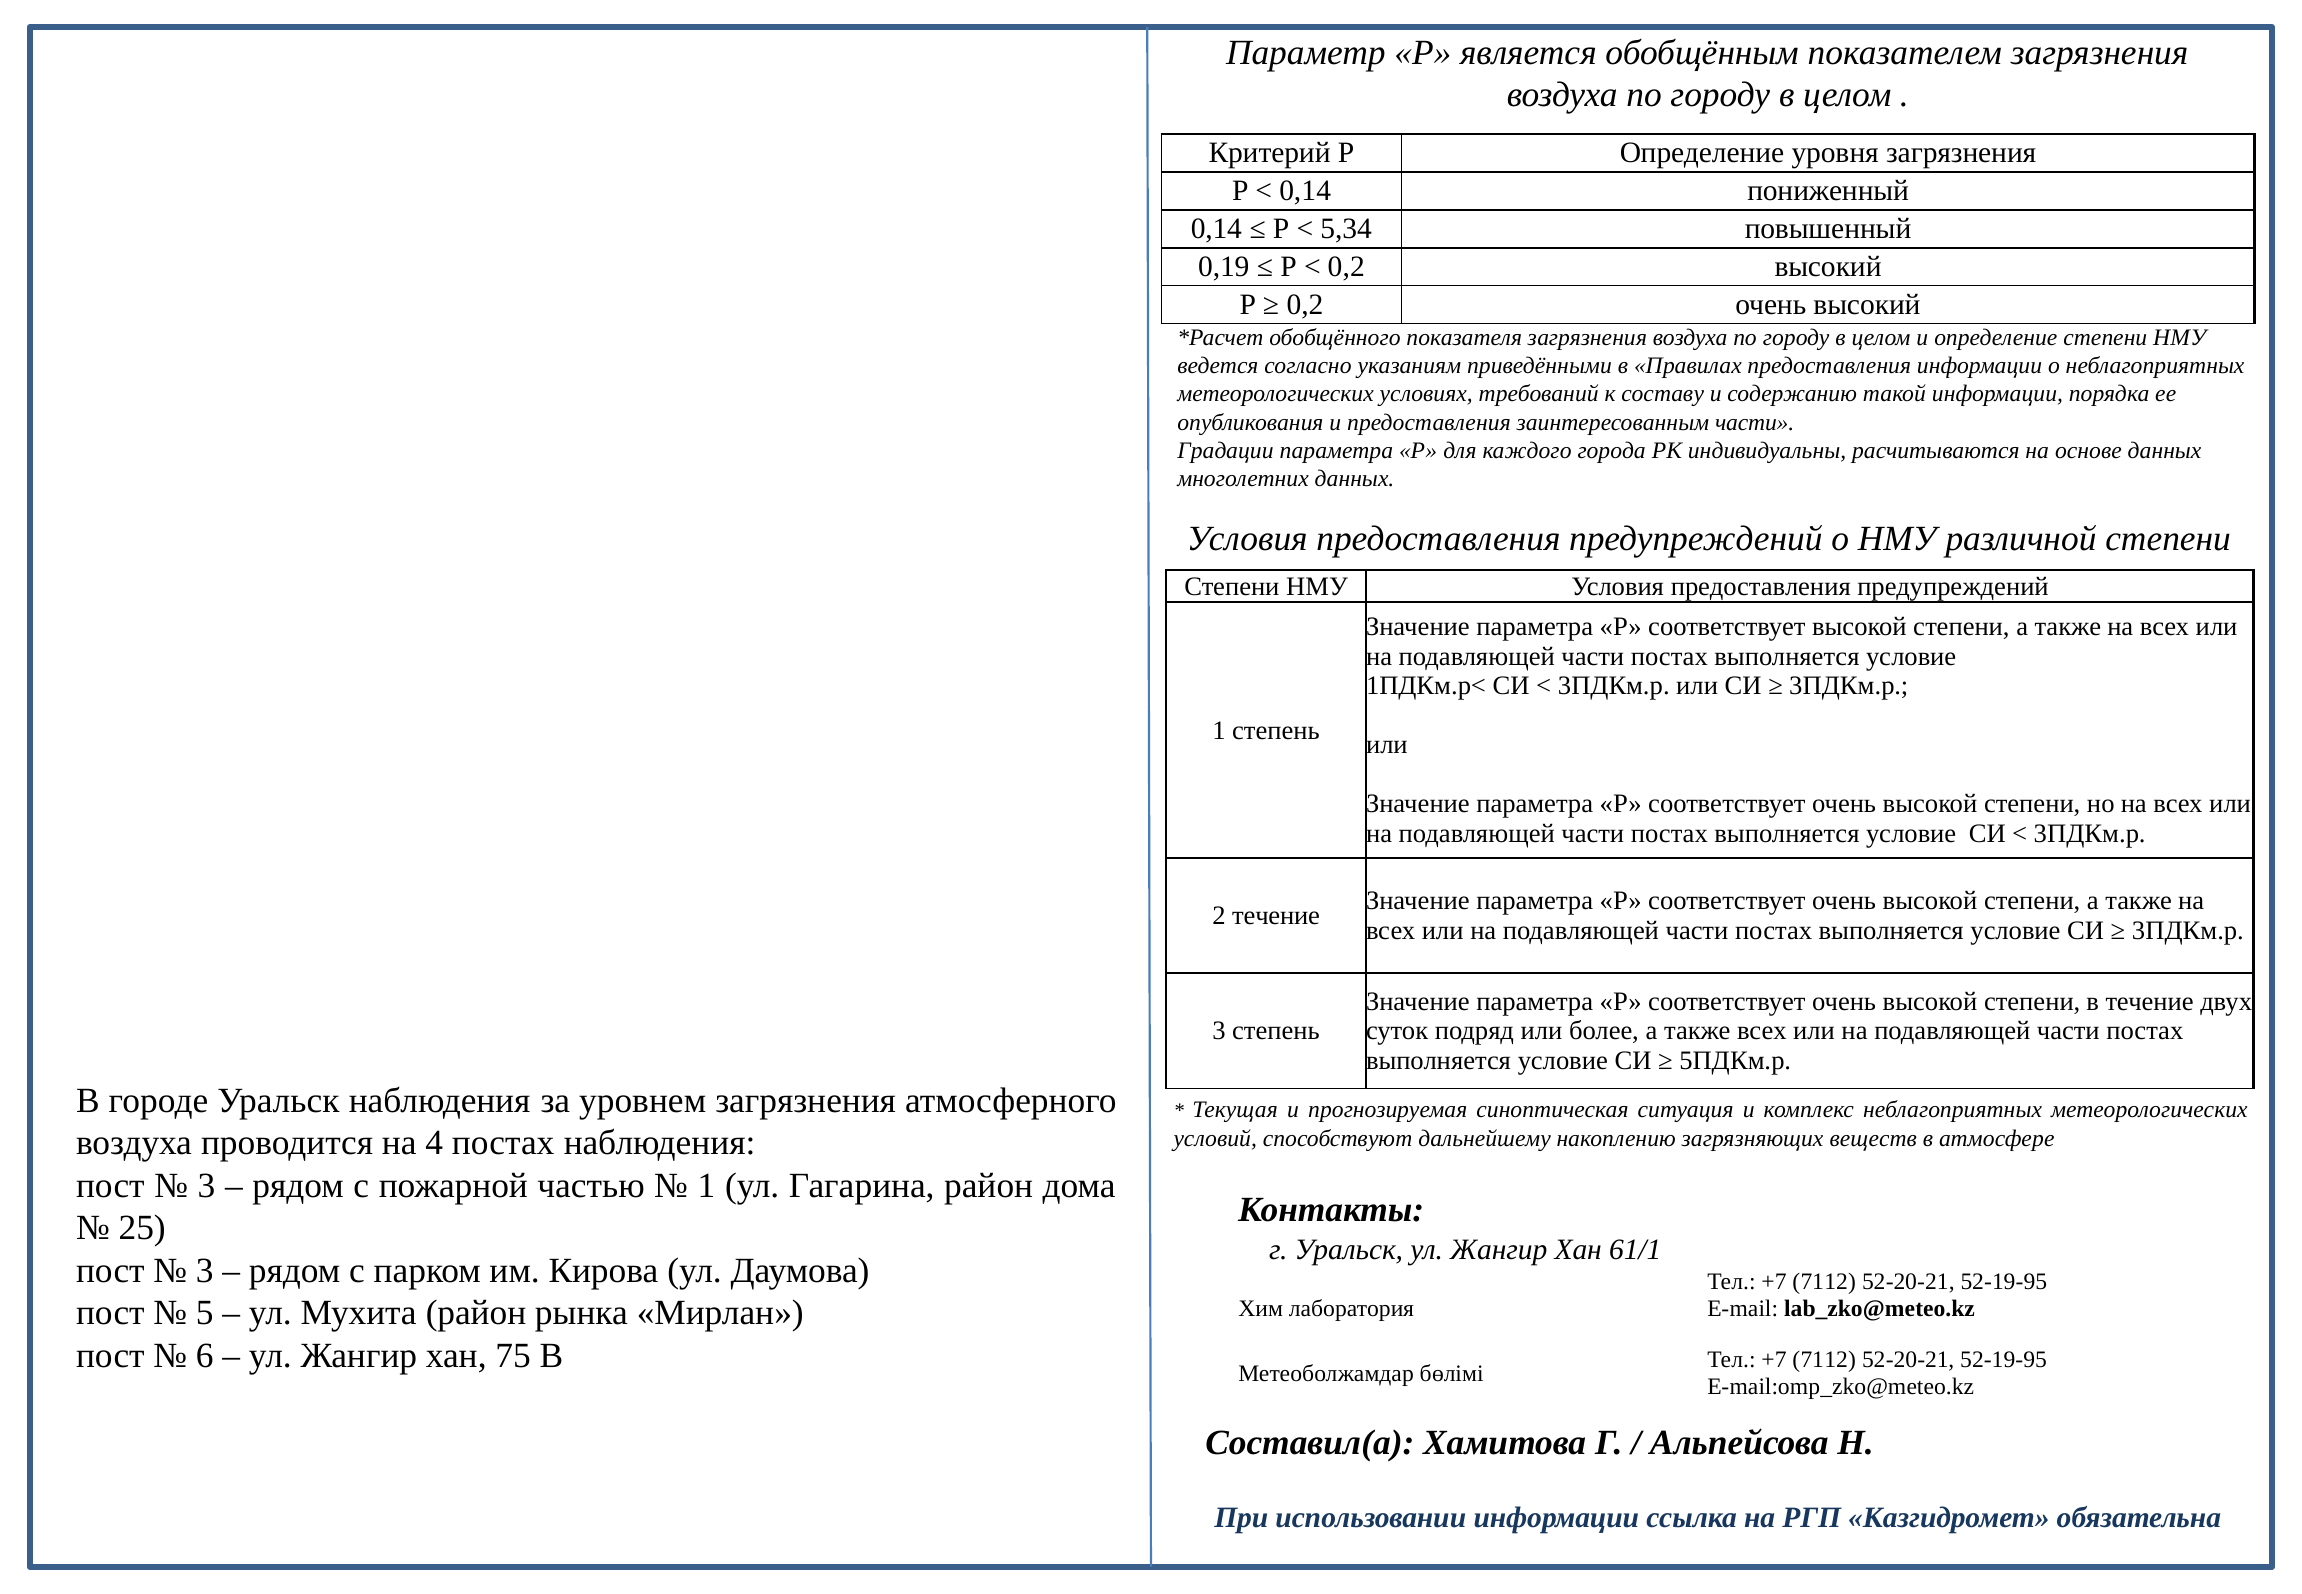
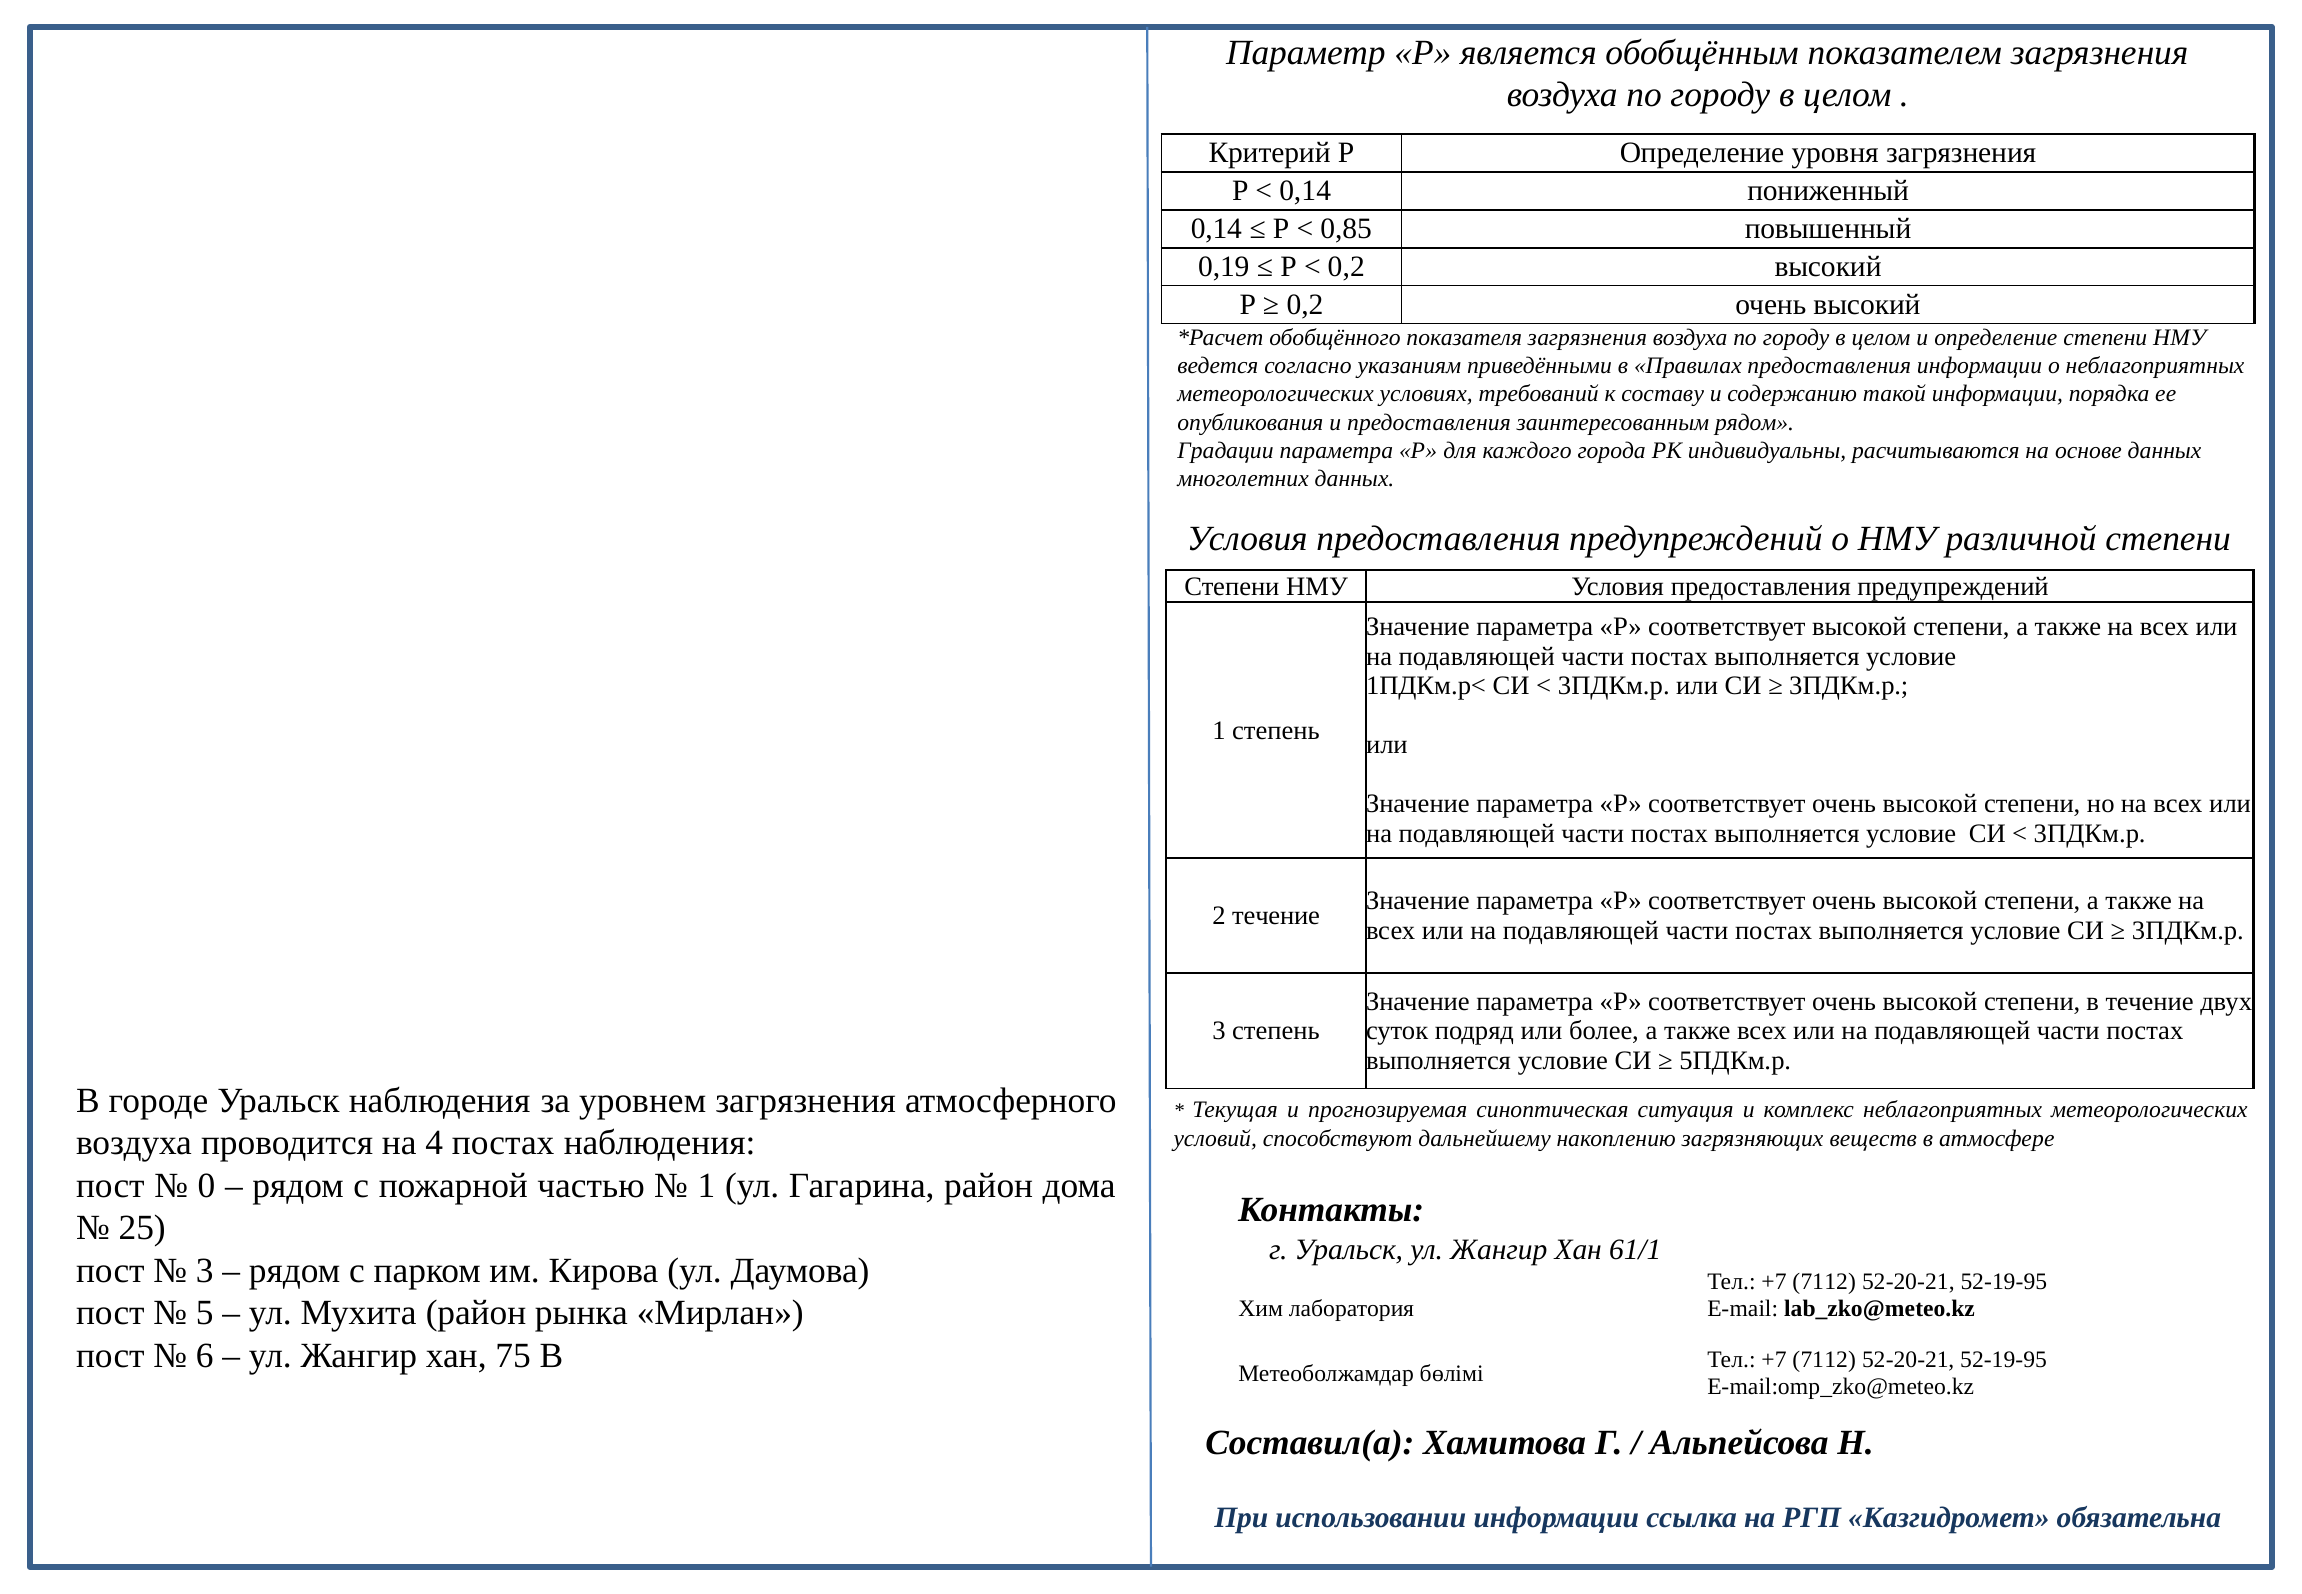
5,34: 5,34 -> 0,85 (1346, 229)
заинтересованным части: части -> рядом (1755, 422)
3: 3 -> 0 (207, 1185)
